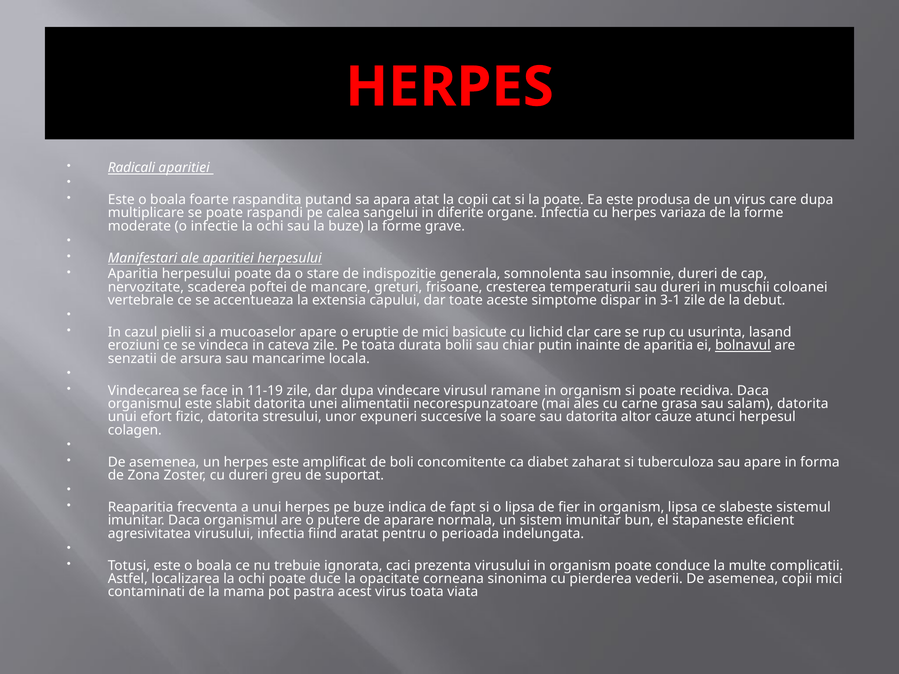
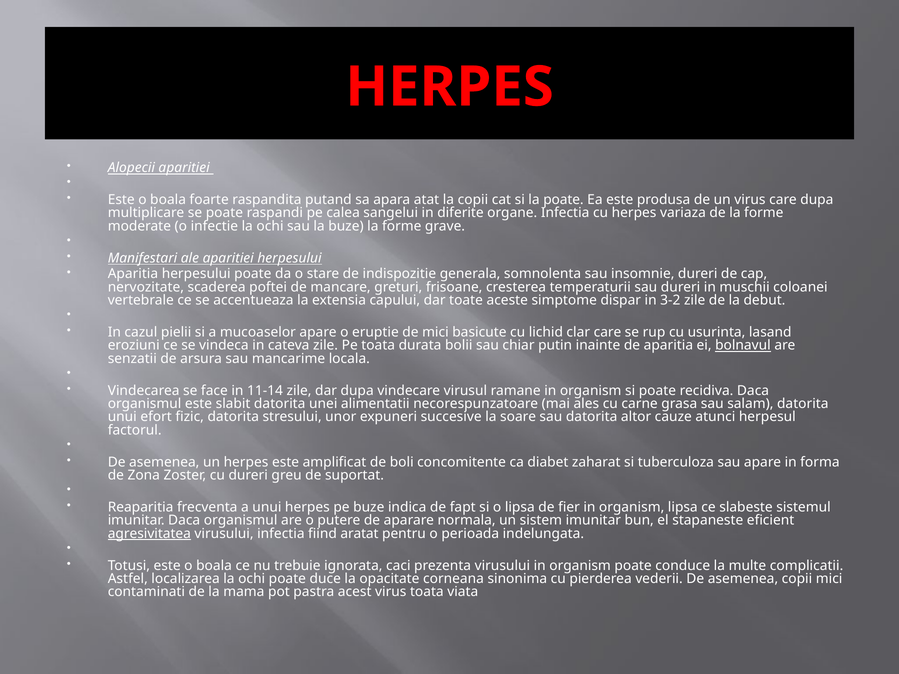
Radicali: Radicali -> Alopecii (131, 168)
3-1: 3-1 -> 3-2 (670, 300)
11-19: 11-19 -> 11-14 (265, 391)
colagen: colagen -> factorul (135, 430)
agresivitatea underline: none -> present (149, 534)
